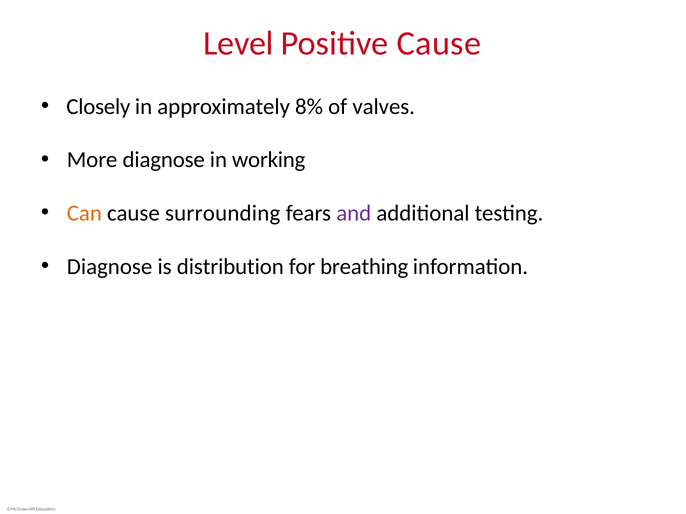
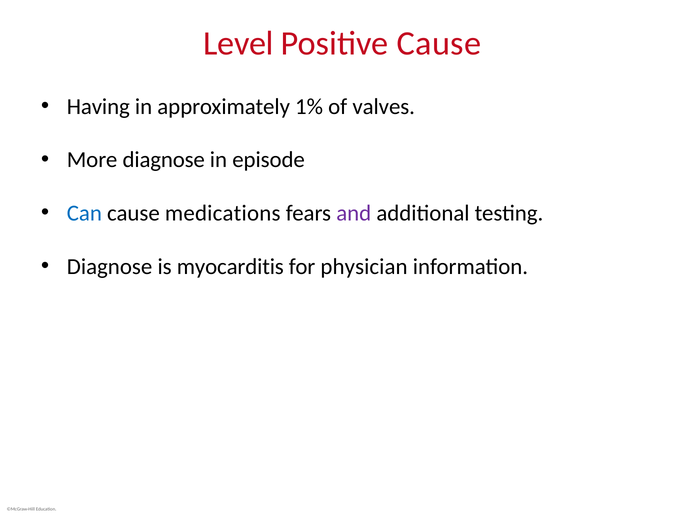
Closely: Closely -> Having (98, 107)
8%: 8% -> 1% (309, 107)
working: working -> episode (269, 160)
Can colour: orange -> blue (84, 213)
surrounding: surrounding -> medications (223, 213)
distribution: distribution -> myocarditis (230, 267)
breathing: breathing -> physician (364, 267)
